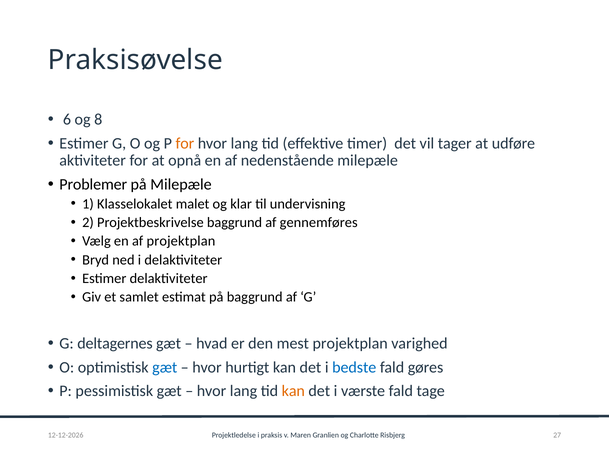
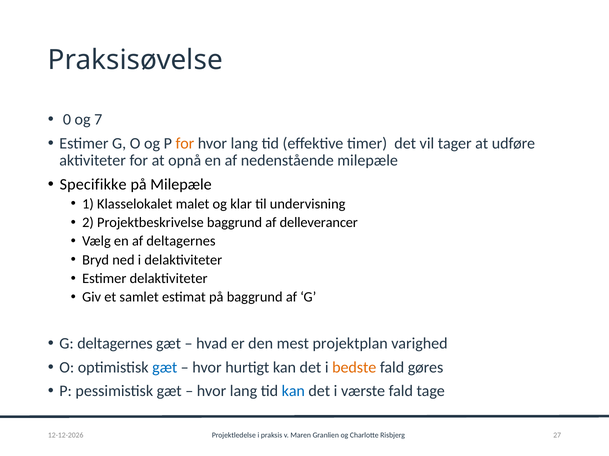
6: 6 -> 0 (67, 120)
8: 8 -> 7 (98, 120)
Problemer: Problemer -> Specifikke (93, 185)
gennemføres: gennemføres -> delleverancer (319, 223)
af projektplan: projektplan -> deltagernes (181, 242)
bedste colour: blue -> orange (354, 368)
kan colour: orange -> blue (293, 392)
